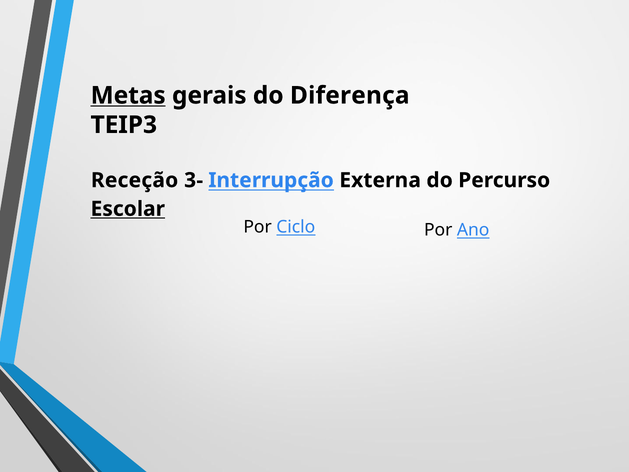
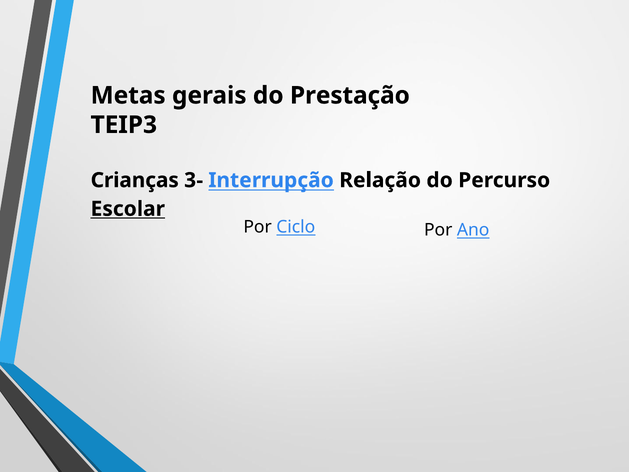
Metas underline: present -> none (128, 95)
Diferença: Diferença -> Prestação (350, 95)
Receção: Receção -> Crianças (135, 180)
Externa: Externa -> Relação (380, 180)
